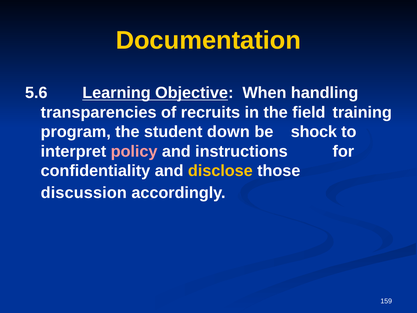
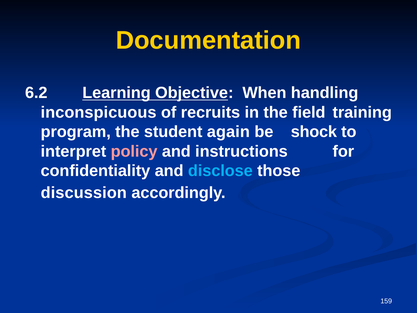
5.6: 5.6 -> 6.2 (36, 93)
transparencies: transparencies -> inconspicuous (99, 112)
down: down -> again (228, 132)
disclose colour: yellow -> light blue (220, 171)
